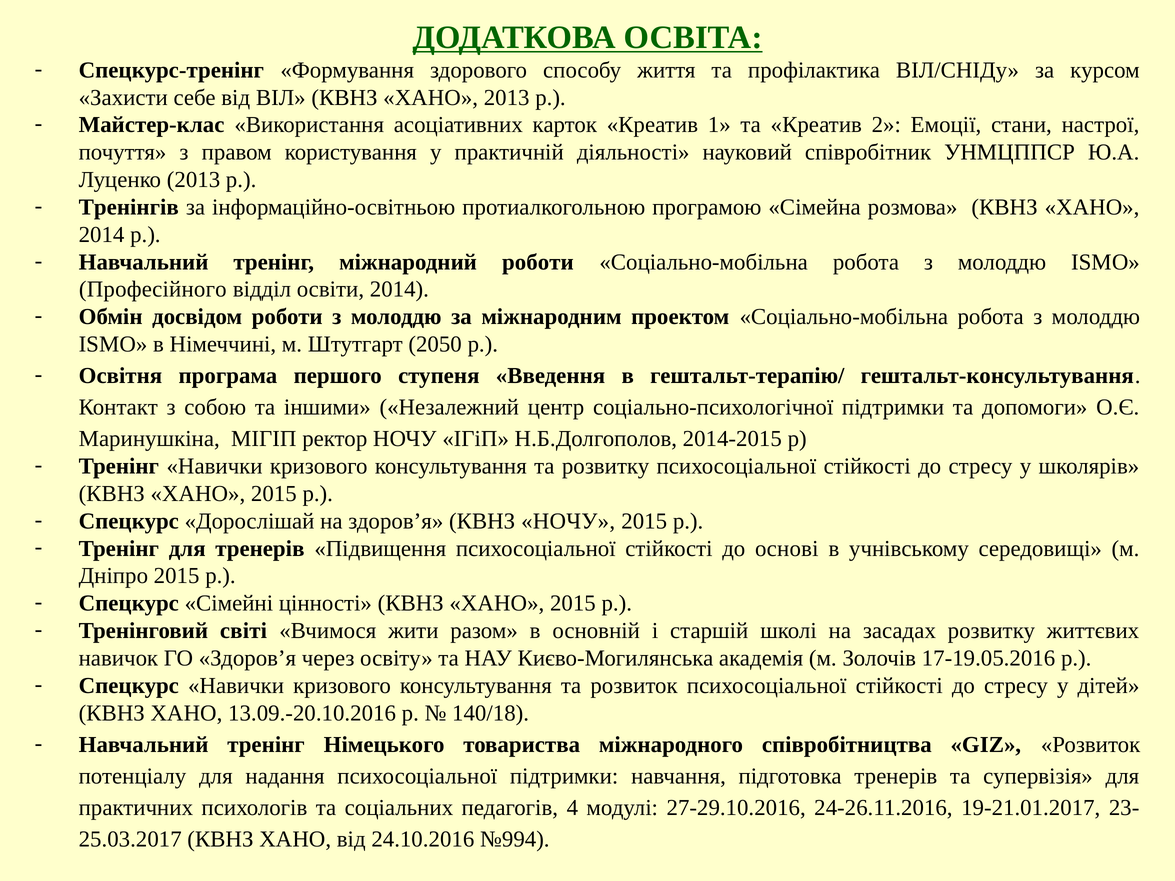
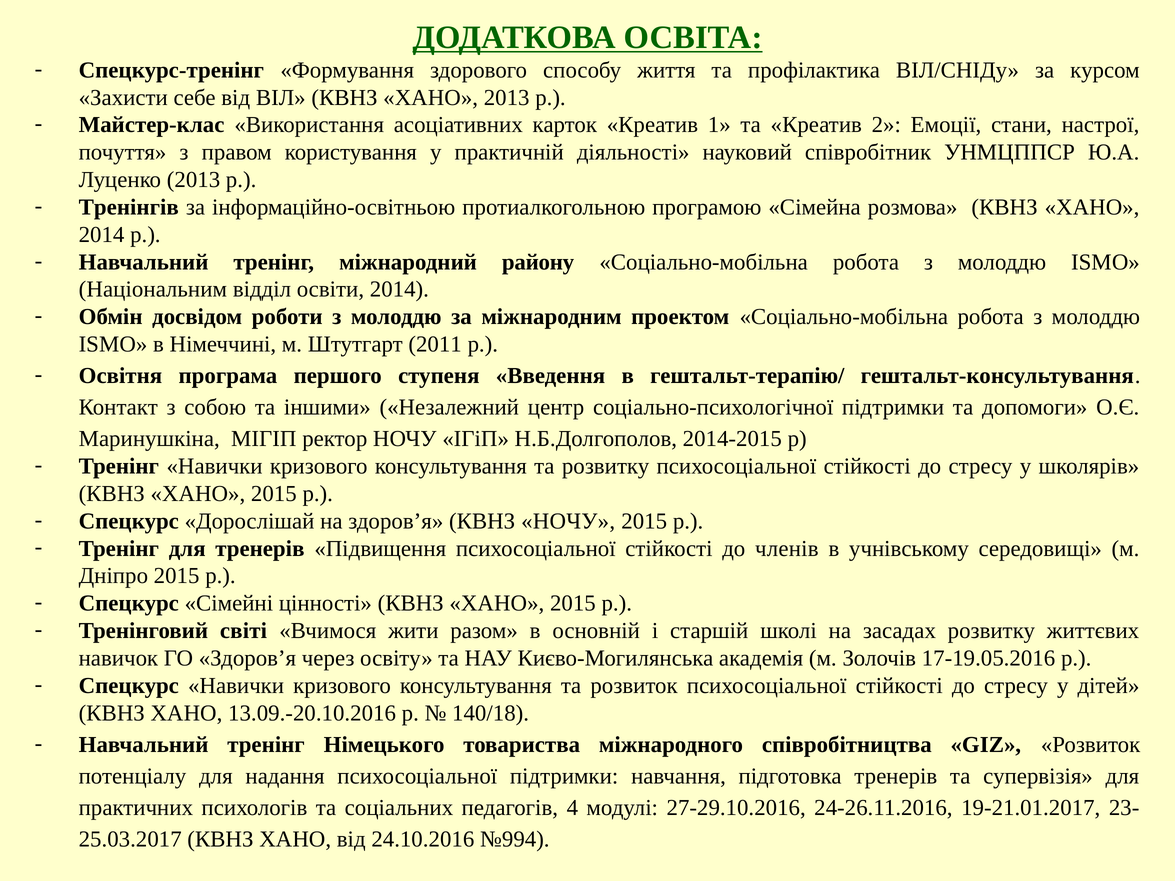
міжнародний роботи: роботи -> району (538, 262)
Професійного: Професійного -> Національним (153, 290)
2050: 2050 -> 2011 (435, 344)
основі: основі -> членів (787, 549)
